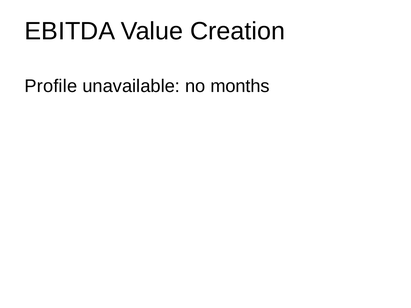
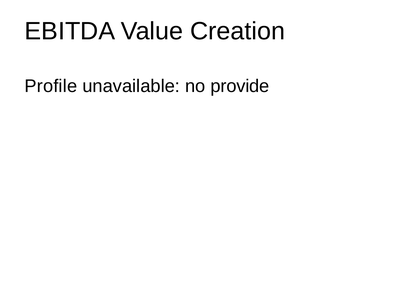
months: months -> provide (240, 86)
